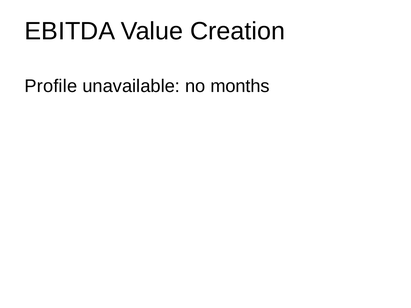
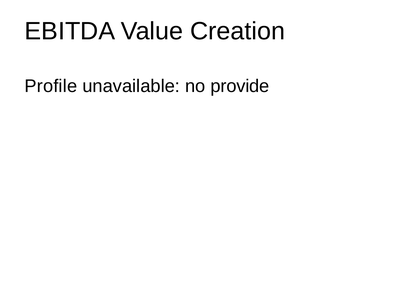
months: months -> provide (240, 86)
